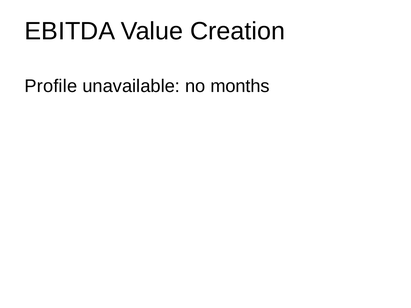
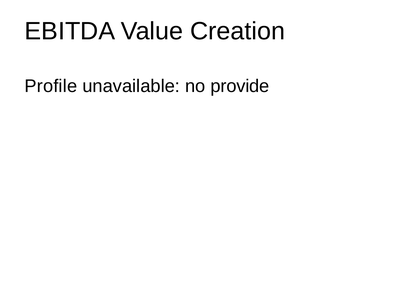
months: months -> provide (240, 86)
